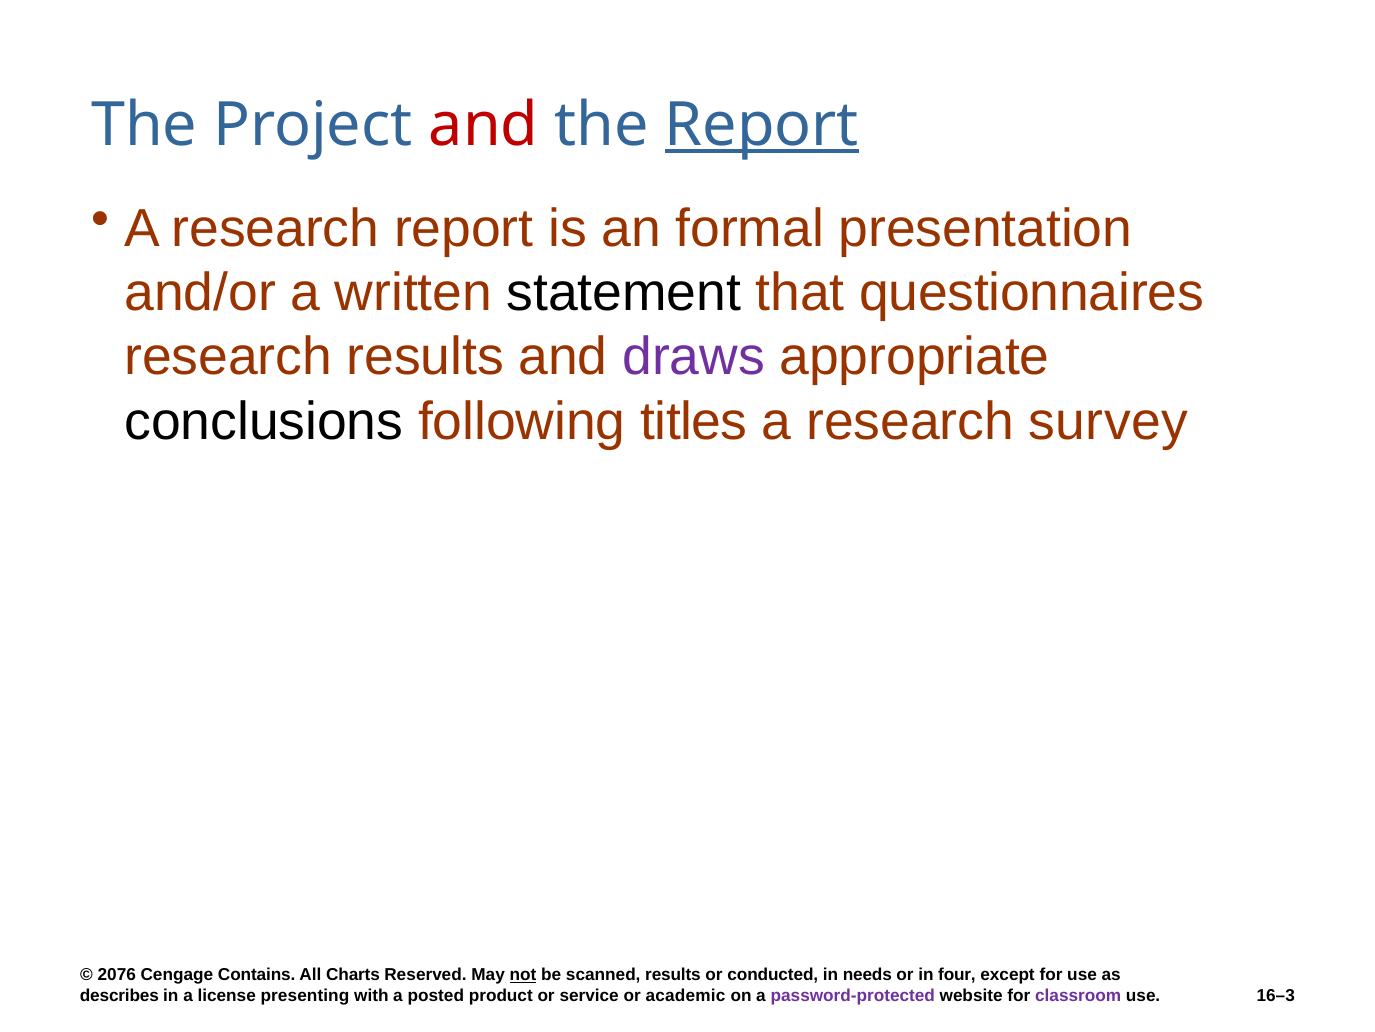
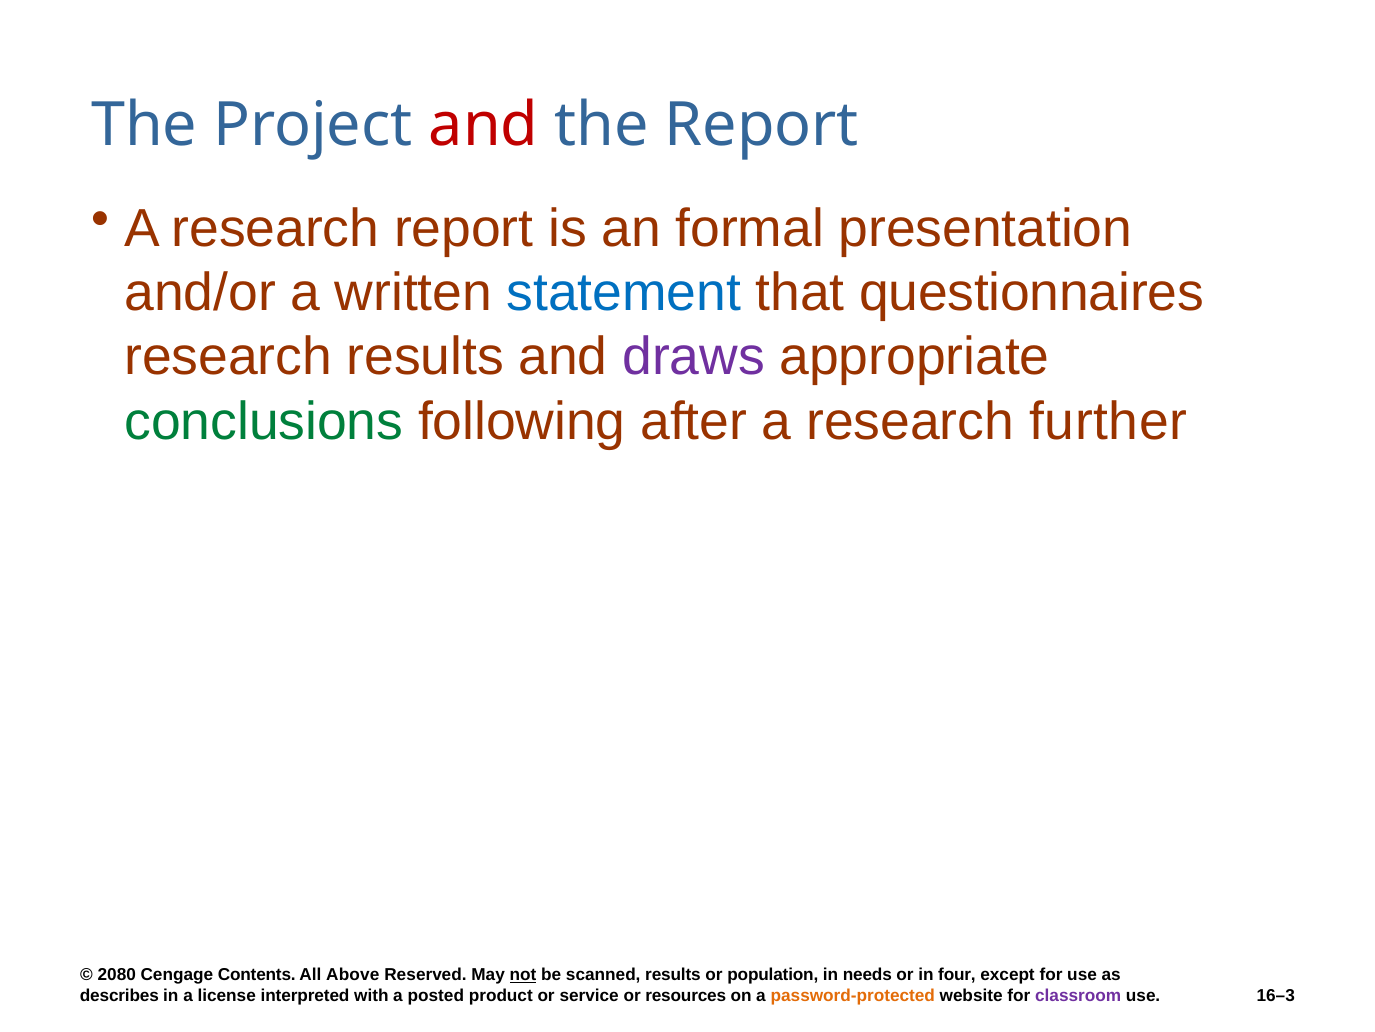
Report underline: present -> none (762, 125)
statement colour: black -> blue (624, 293)
conclusions colour: black -> green (264, 421)
titles: titles -> after (694, 421)
survey: survey -> further (1108, 421)
2076: 2076 -> 2080 (117, 974)
Contains: Contains -> Contents (257, 974)
Charts: Charts -> Above (353, 974)
conducted: conducted -> population (773, 974)
presenting: presenting -> interpreted (305, 995)
academic: academic -> resources (686, 995)
password-protected colour: purple -> orange (853, 995)
